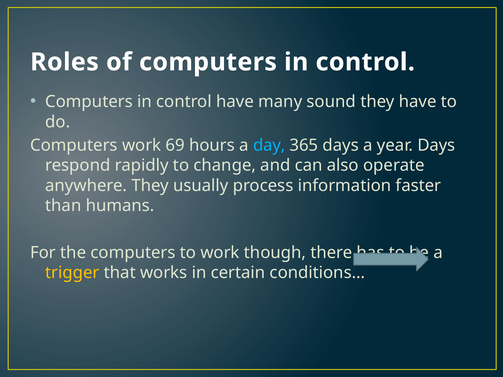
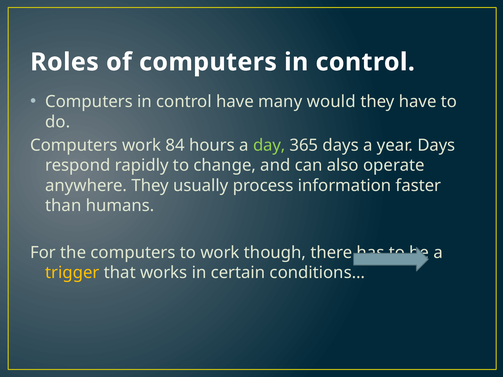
sound: sound -> would (331, 102)
69: 69 -> 84 (175, 145)
day colour: light blue -> light green (269, 145)
